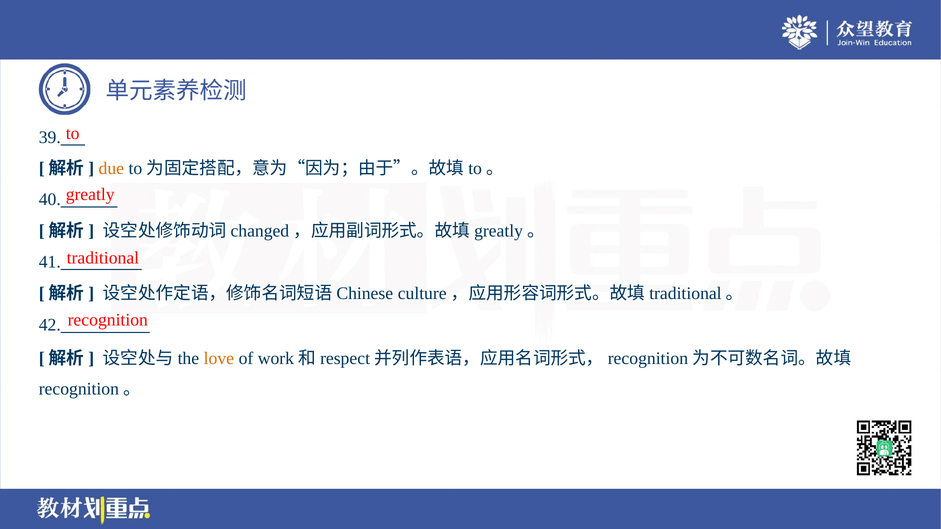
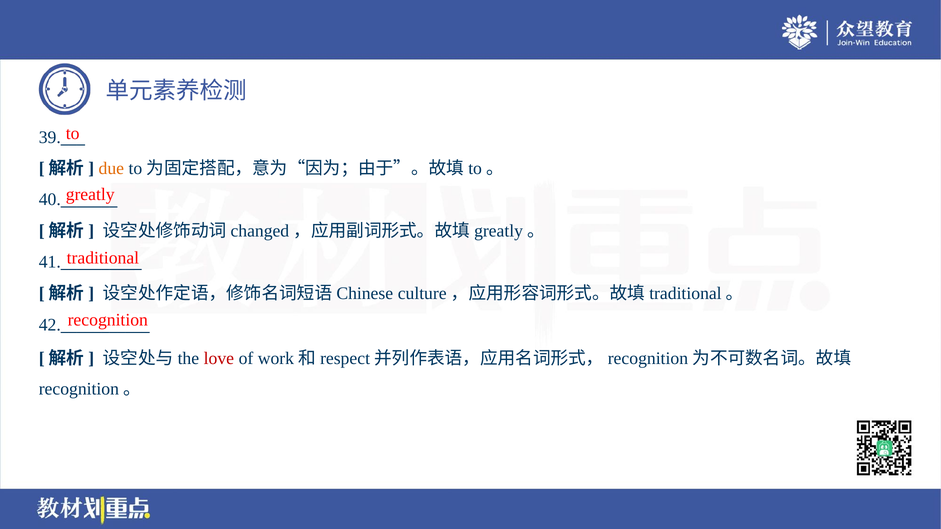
love colour: orange -> red (219, 359)
